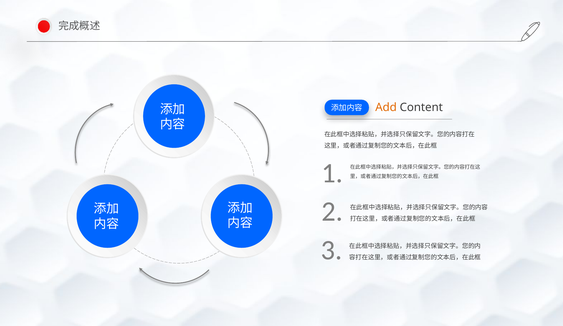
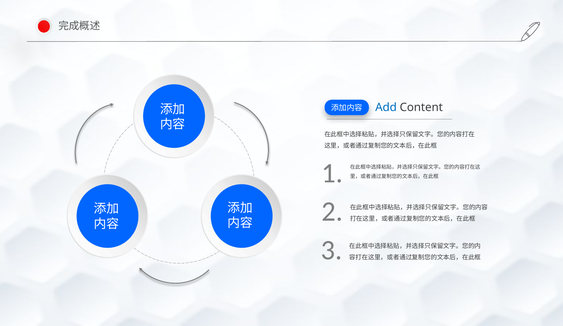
Add colour: orange -> blue (386, 107)
